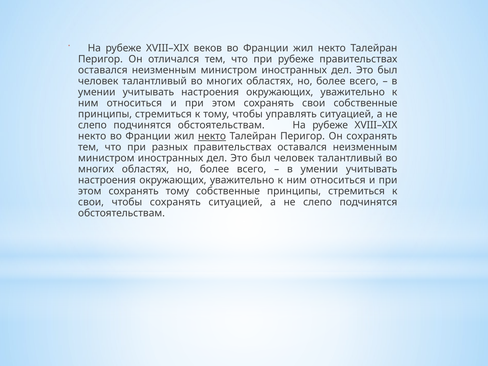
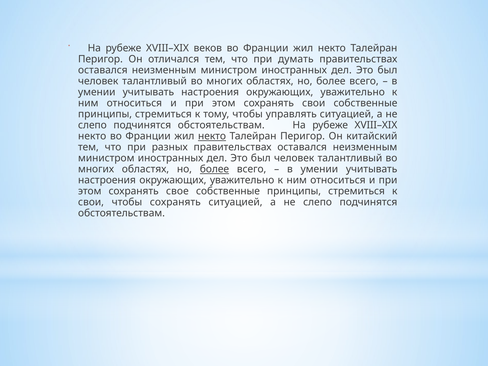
при рубеже: рубеже -> думать (296, 59)
Он сохранять: сохранять -> китайский (372, 136)
более underline: none -> present (214, 169)
сохранять тому: тому -> свое (177, 191)
